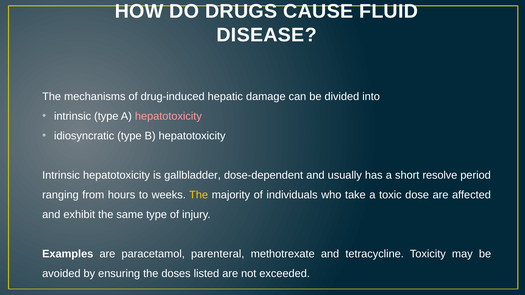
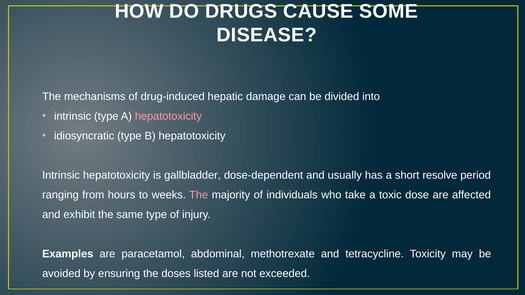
FLUID: FLUID -> SOME (389, 11)
The colour: yellow -> pink (199, 195)
parenteral: parenteral -> abdominal (218, 254)
